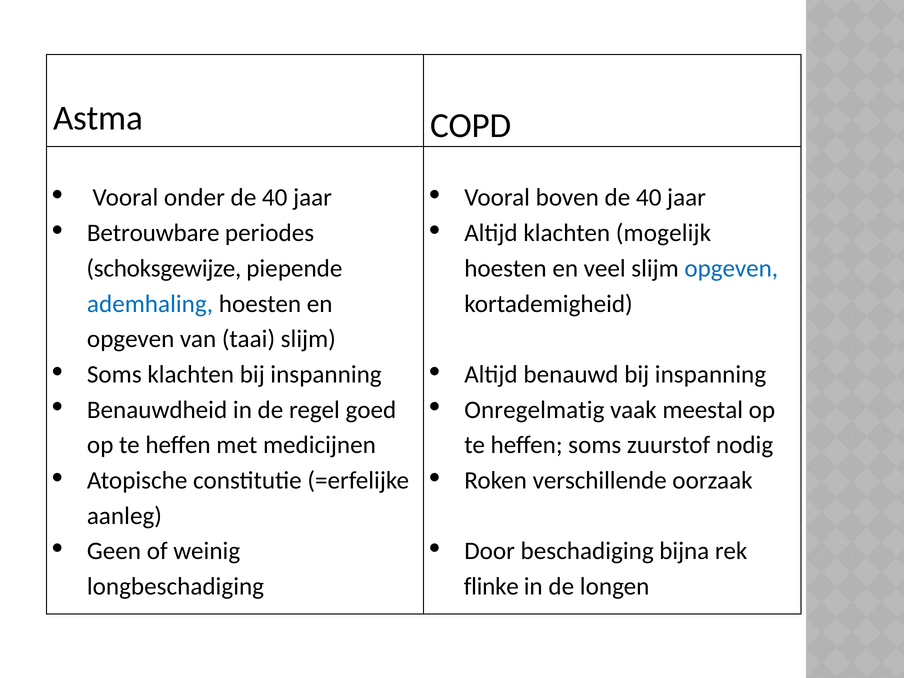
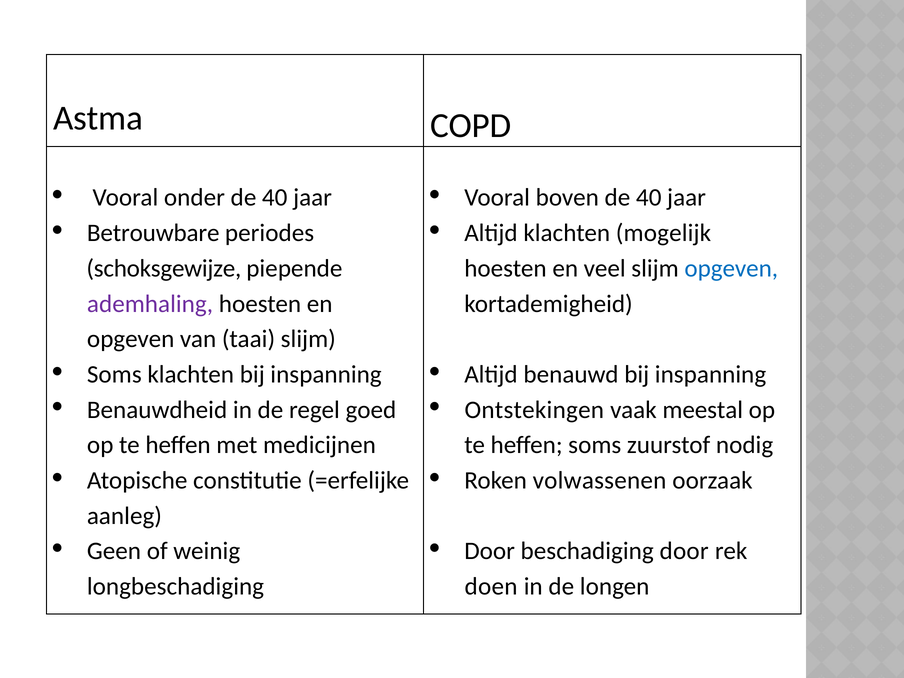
ademhaling colour: blue -> purple (150, 304)
Onregelmatig: Onregelmatig -> Ontstekingen (534, 410)
verschillende: verschillende -> volwassenen (600, 480)
beschadiging bijna: bijna -> door (684, 551)
flinke: flinke -> doen (491, 586)
